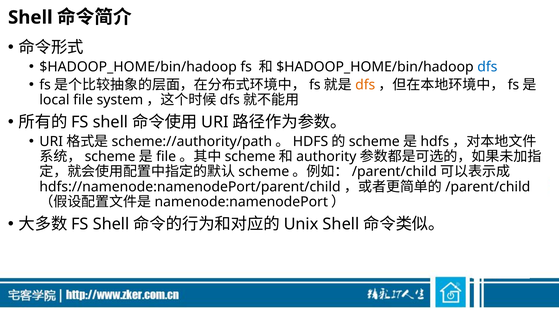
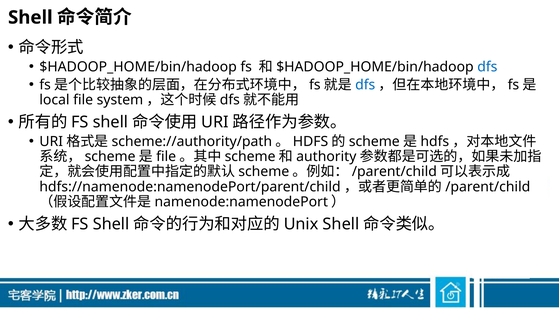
dfs colour: orange -> blue (365, 85)
